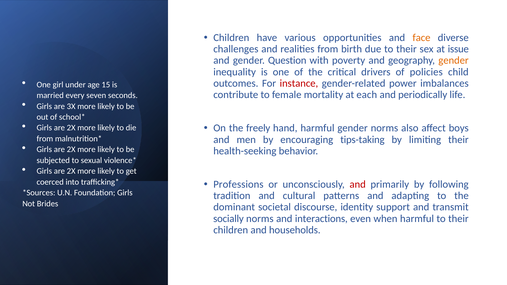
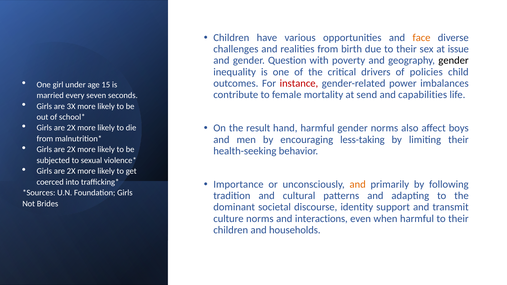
gender colour: orange -> black (454, 61)
each: each -> send (367, 95)
periodically: periodically -> capabilities (423, 95)
freely: freely -> result (258, 128)
tips-taking: tips-taking -> less-taking (362, 140)
Professions: Professions -> Importance (238, 184)
and colour: red -> orange (358, 184)
socially: socially -> culture (228, 219)
